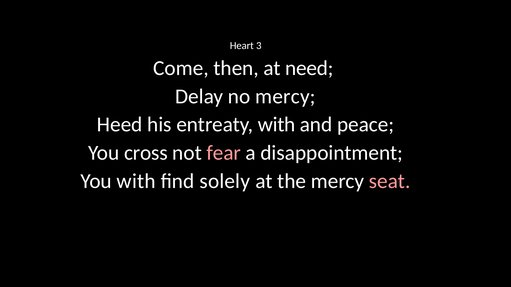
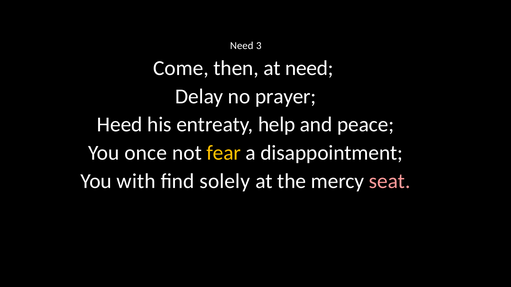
Heart: Heart -> Need (242, 46)
no mercy: mercy -> prayer (286, 96)
entreaty with: with -> help (277, 125)
cross: cross -> once (146, 153)
fear colour: pink -> yellow (224, 153)
